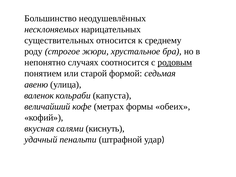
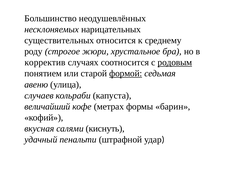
непонятно: непонятно -> корректив (45, 62)
формой underline: none -> present (126, 73)
валенок: валенок -> случаев (39, 96)
обеих: обеих -> барин (173, 107)
